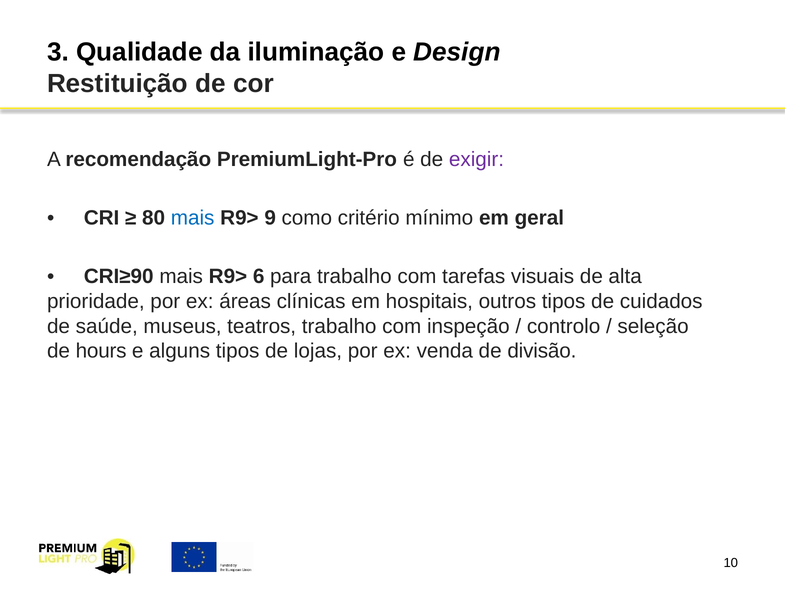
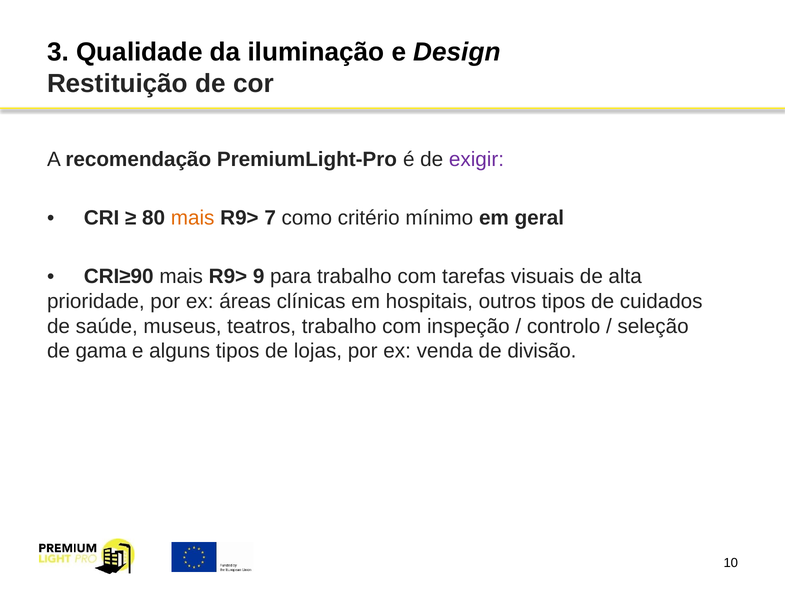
mais colour: blue -> orange (193, 218)
9: 9 -> 7 (270, 218)
6: 6 -> 9 (259, 276)
hours: hours -> gama (101, 351)
